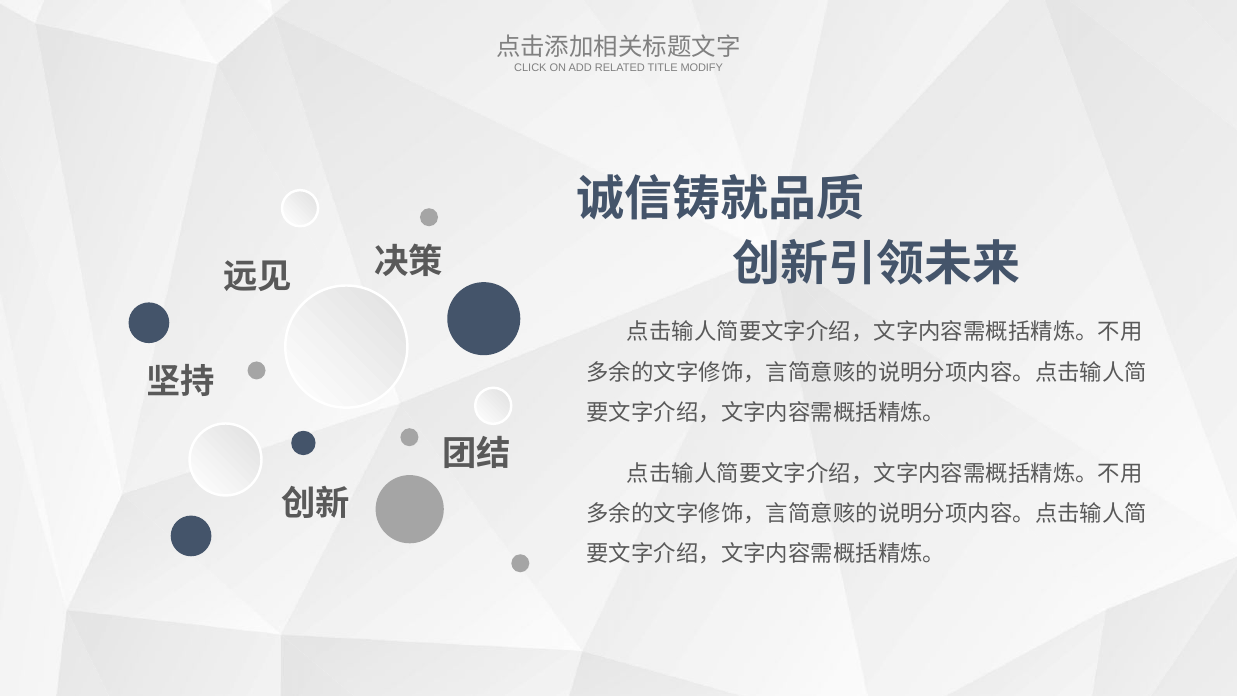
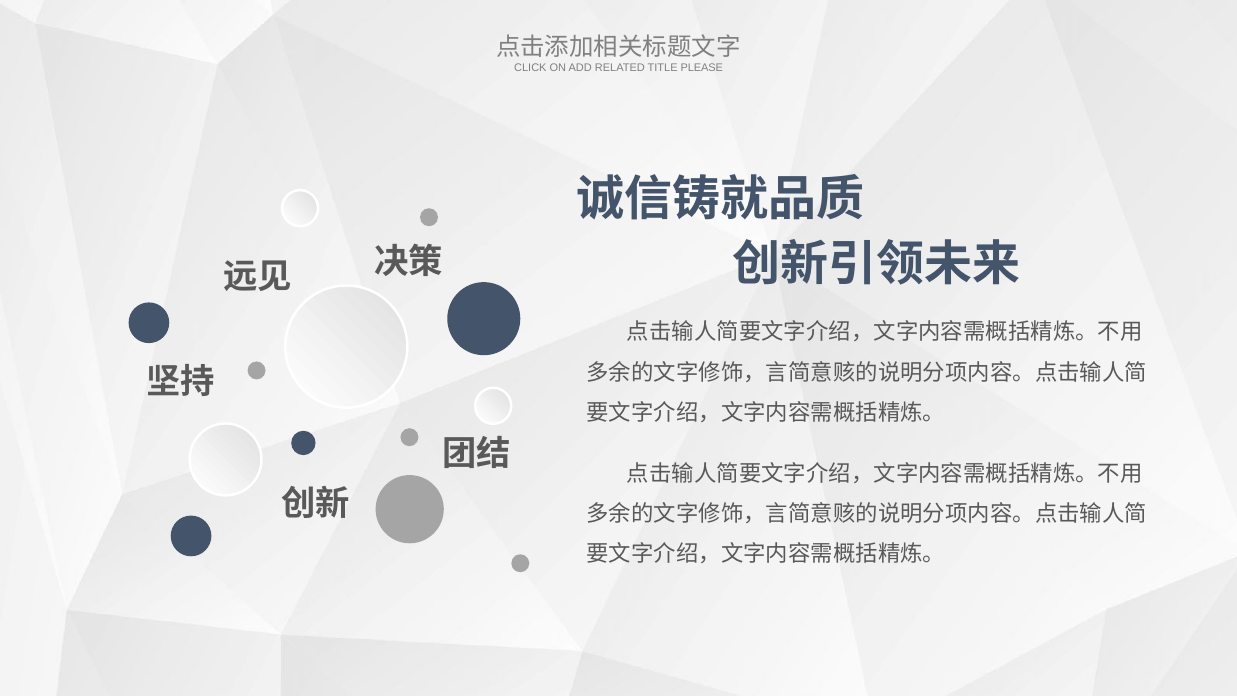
MODIFY: MODIFY -> PLEASE (702, 68)
